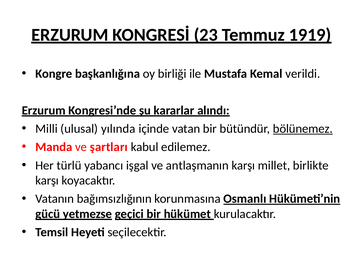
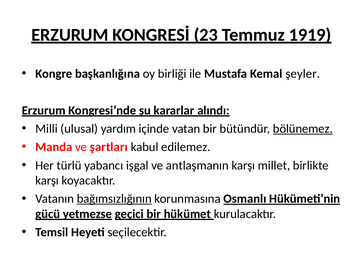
verildi: verildi -> şeyler (303, 74)
yılında: yılında -> yardım (118, 129)
bağımsızlığının underline: none -> present (114, 199)
